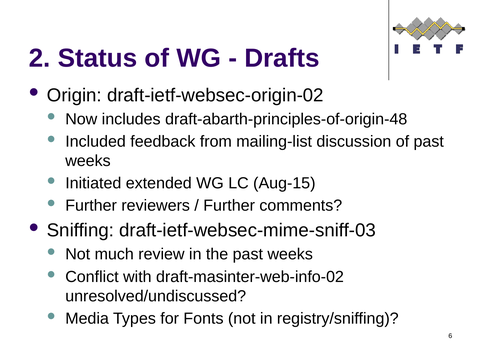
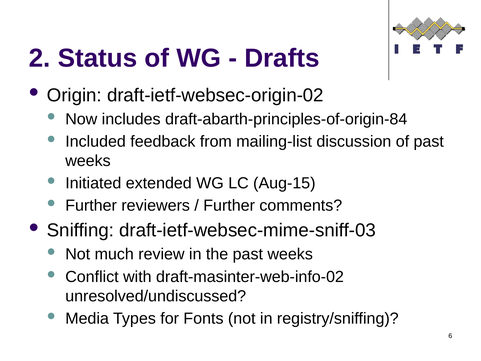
draft-abarth-principles-of-origin-48: draft-abarth-principles-of-origin-48 -> draft-abarth-principles-of-origin-84 (286, 119)
